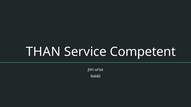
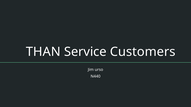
Competent: Competent -> Customers (143, 52)
